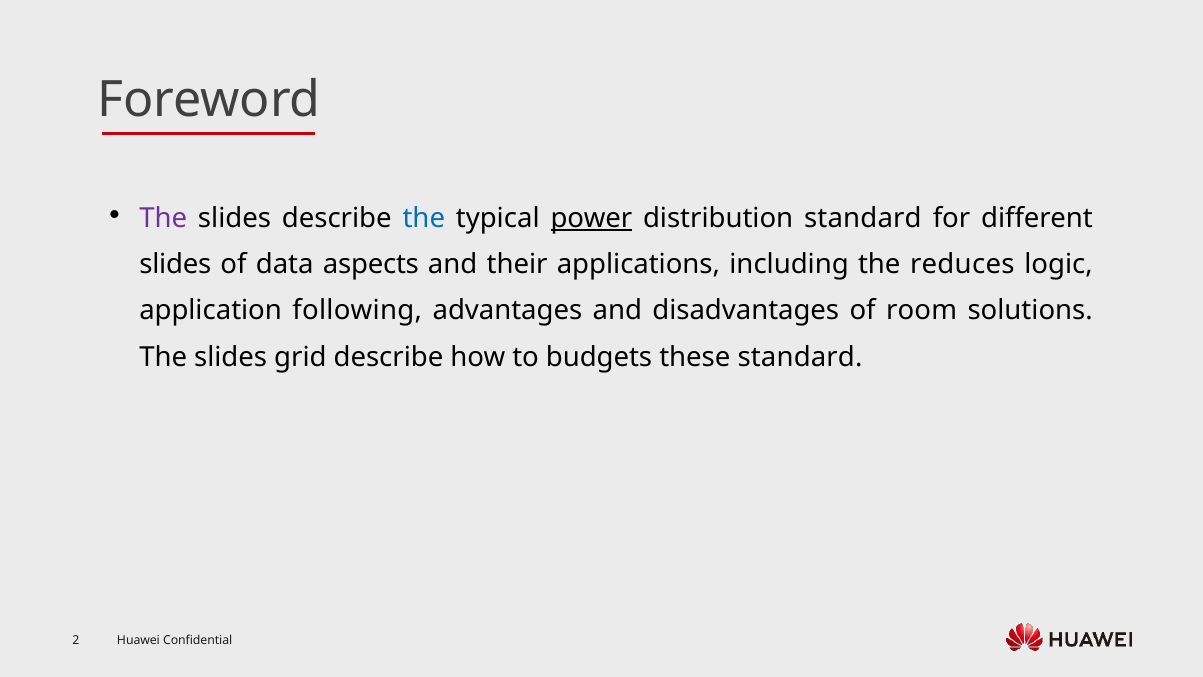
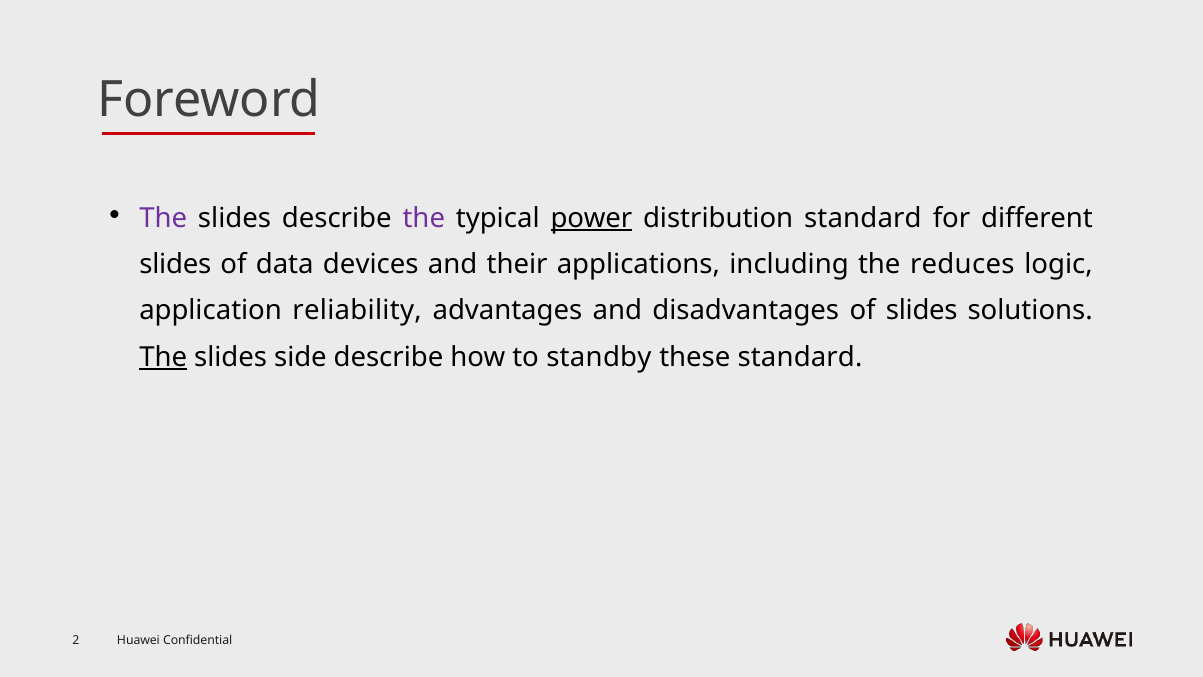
the colour: blue -> purple (424, 218)
aspects: aspects -> devices (371, 264)
following: following -> reliability (357, 311)
of room: room -> slides (922, 311)
The underline: none -> present (163, 357)
grid: grid -> side (300, 357)
budgets: budgets -> standby (599, 357)
